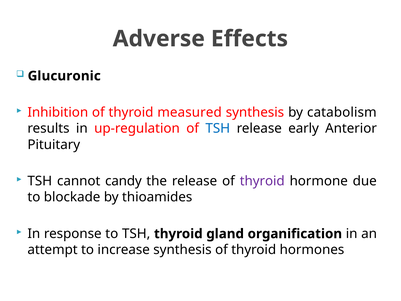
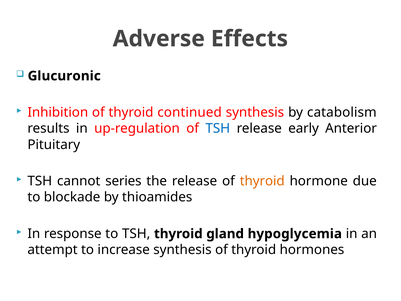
measured: measured -> continued (190, 112)
candy: candy -> series (123, 181)
thyroid colour: purple -> orange (262, 181)
organification: organification -> hypoglycemia (295, 234)
